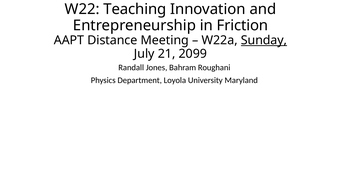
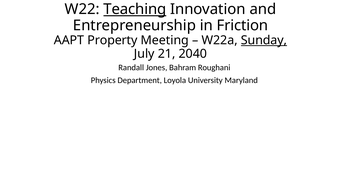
Teaching underline: none -> present (135, 9)
Distance: Distance -> Property (112, 40)
2099: 2099 -> 2040 (193, 54)
